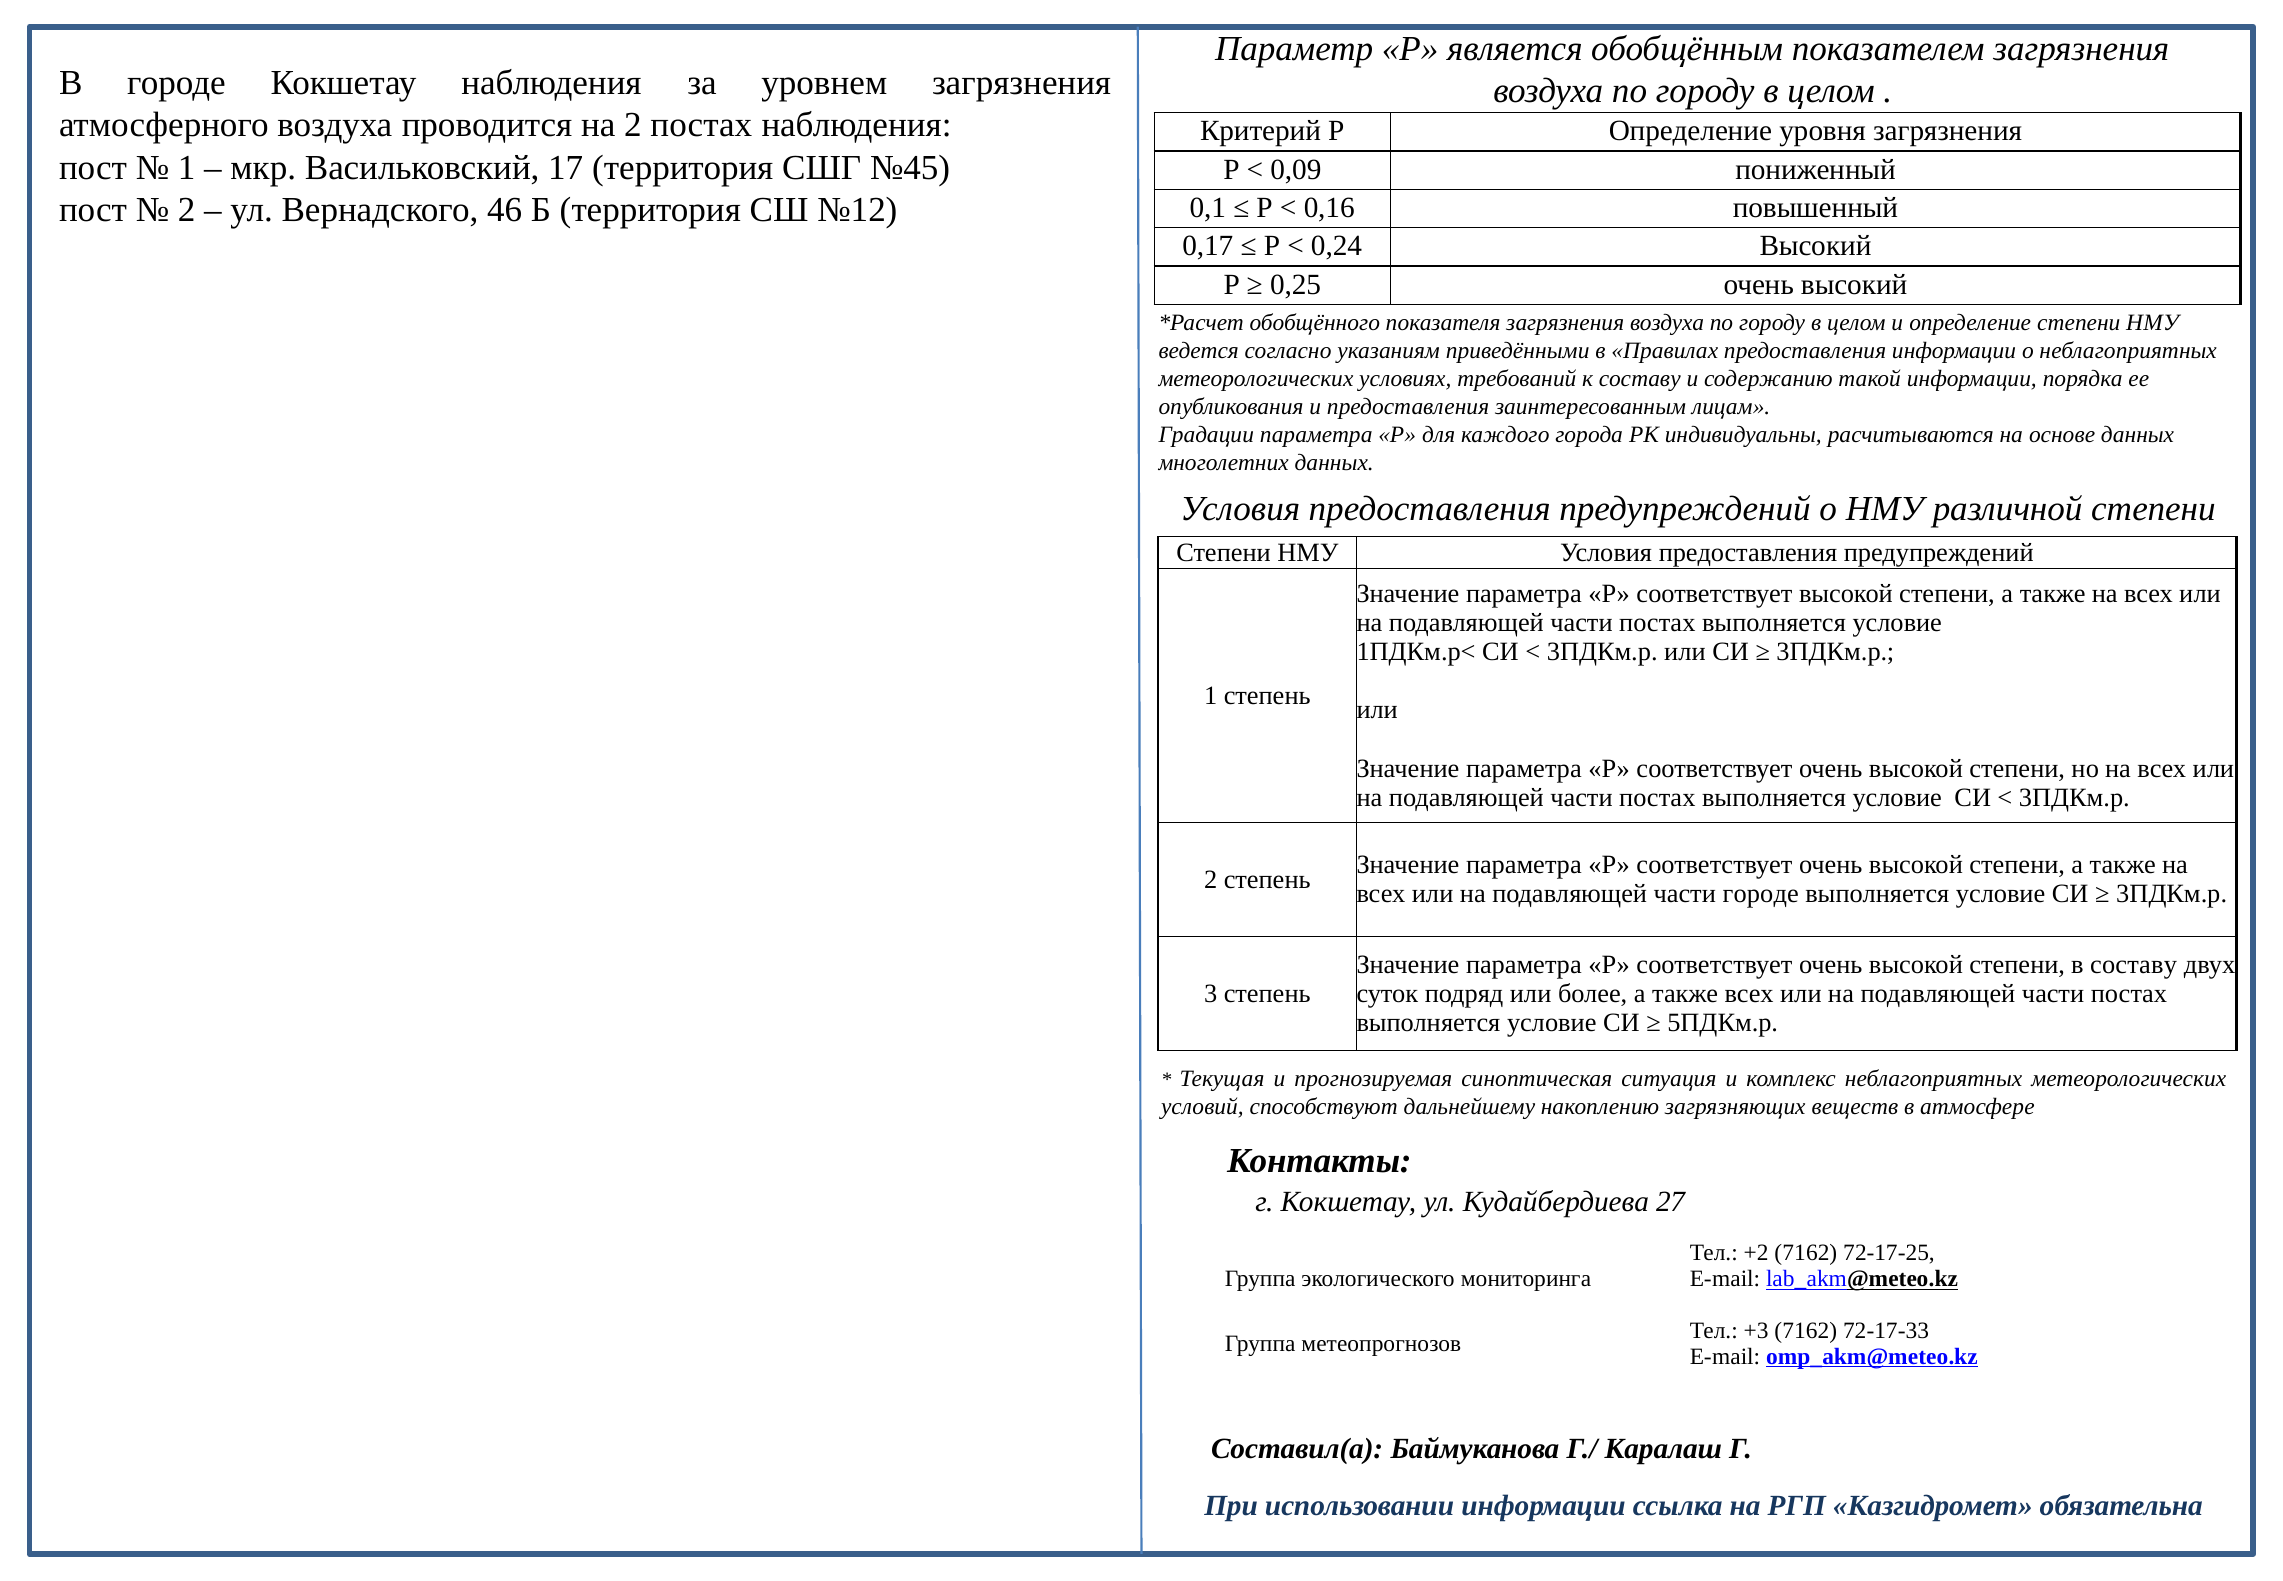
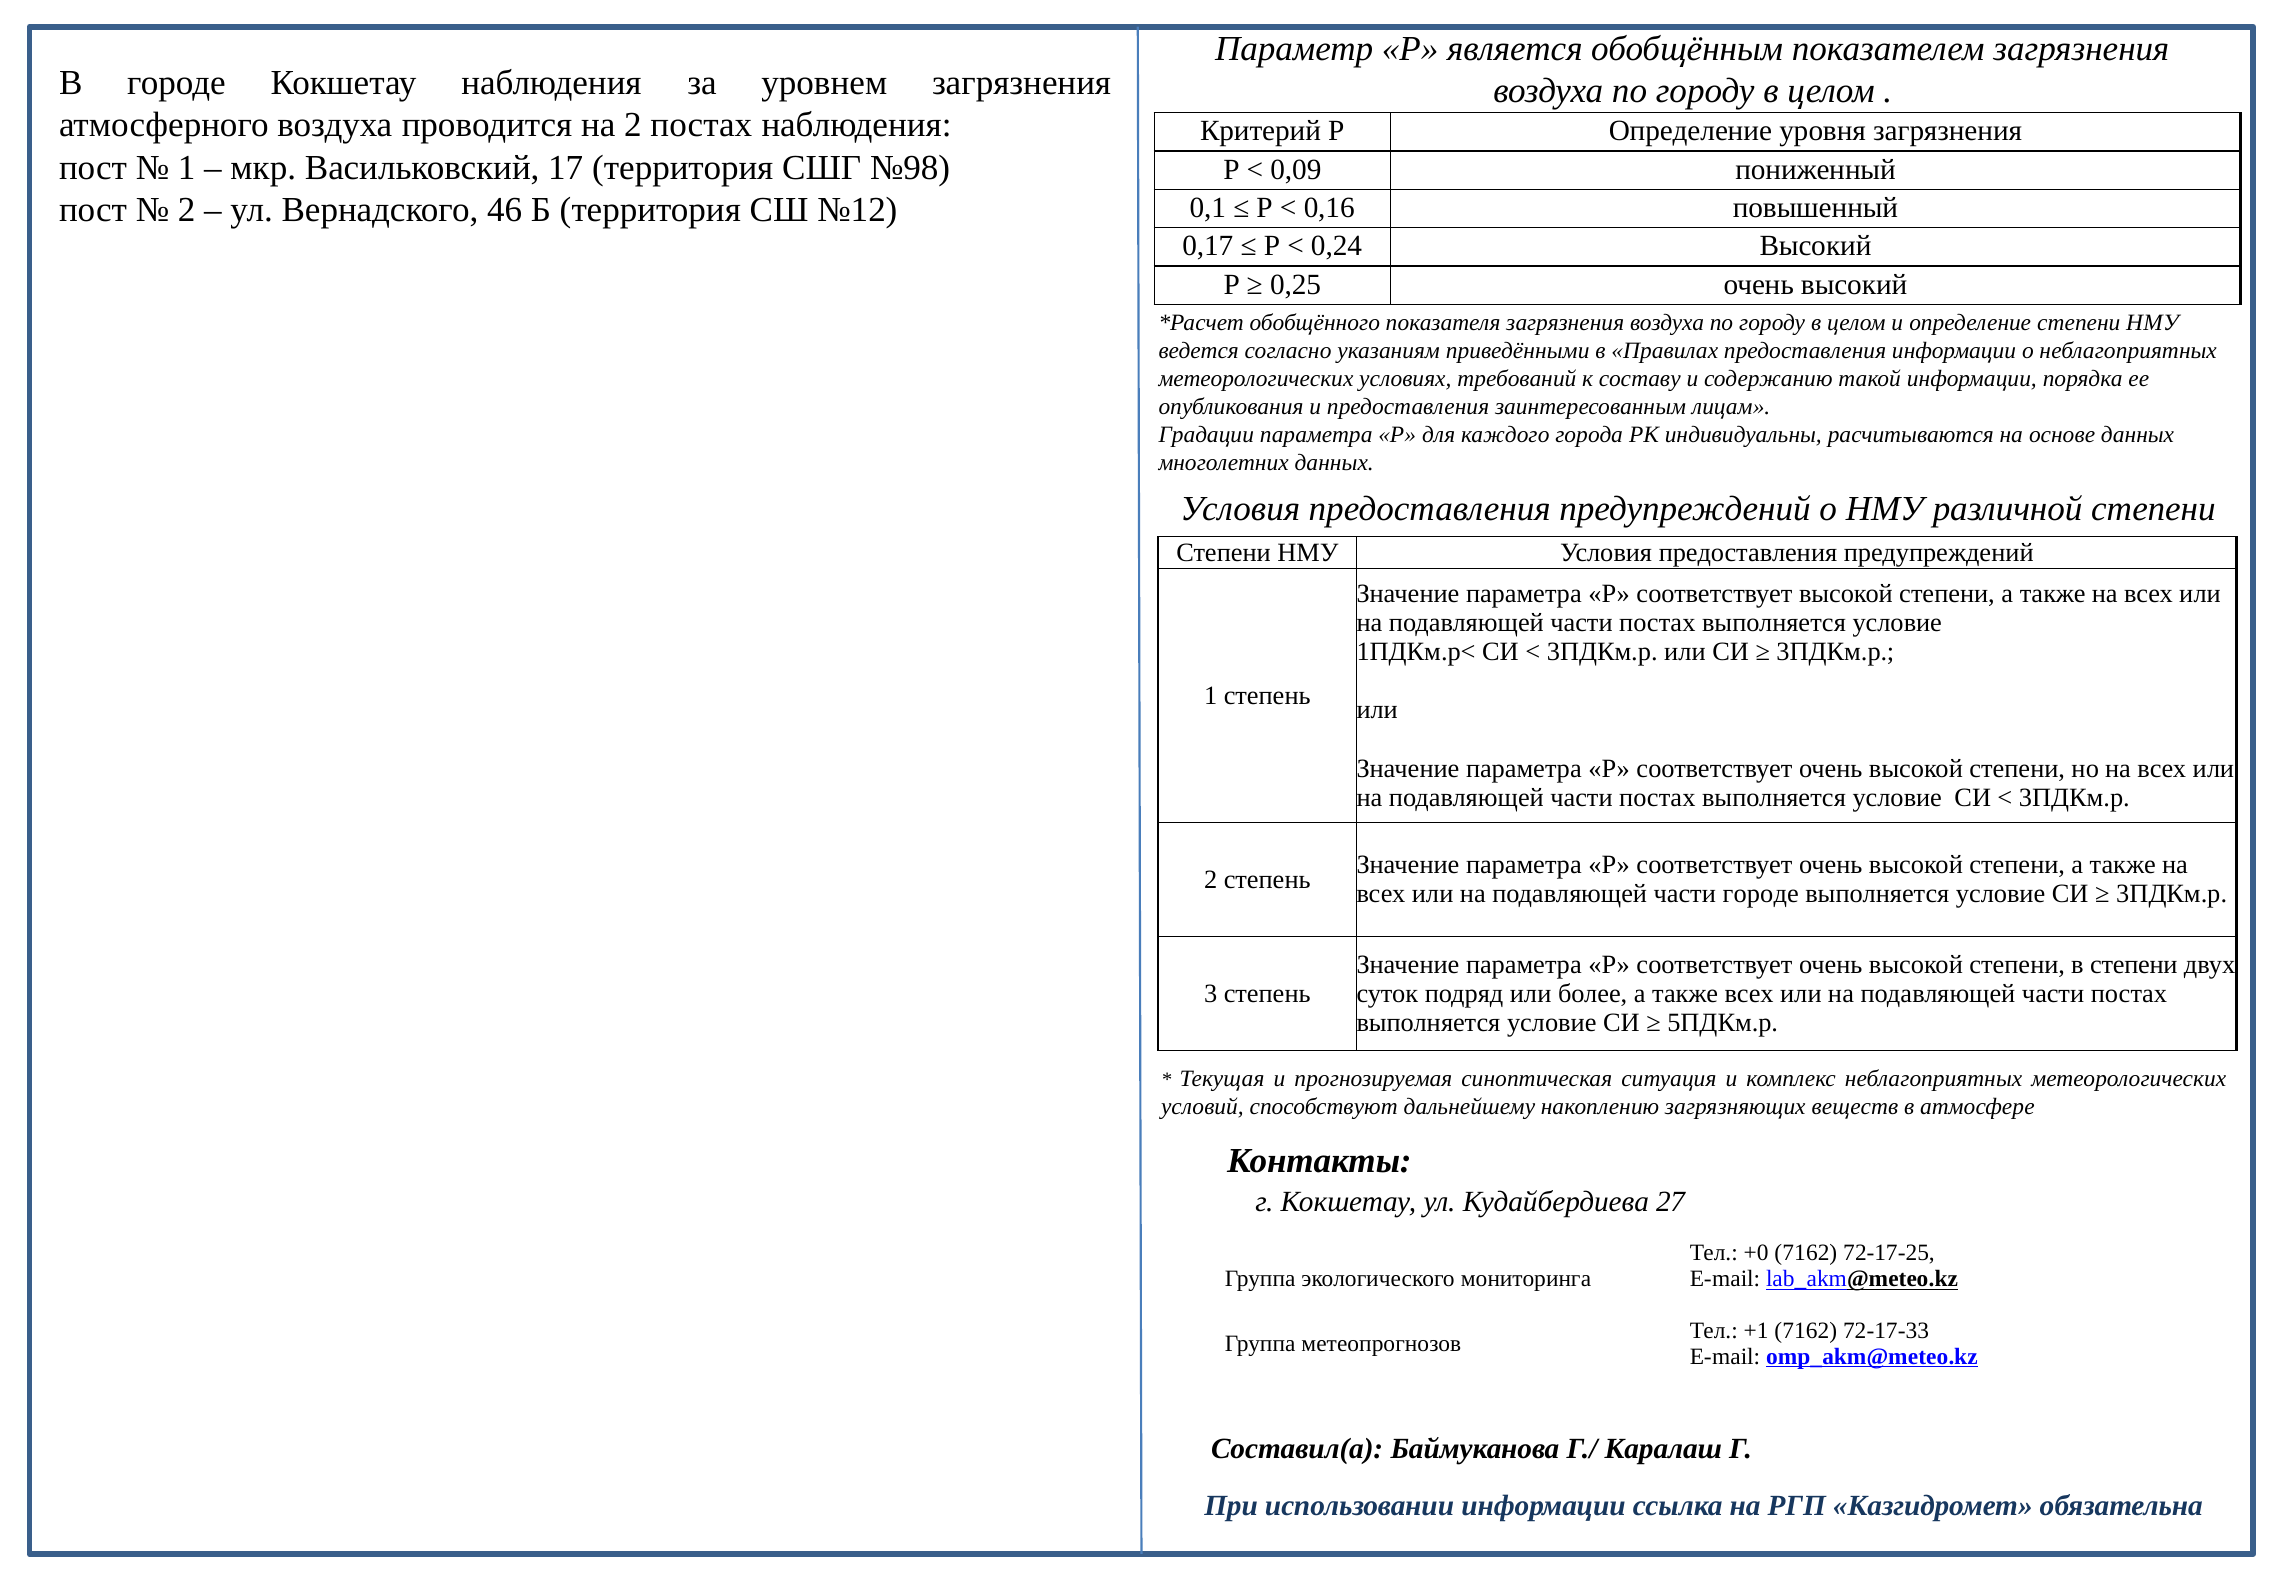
№45: №45 -> №98 (910, 167)
в составу: составу -> степени (2134, 964)
+2: +2 -> +0 (1756, 1253)
+3: +3 -> +1 (1756, 1330)
